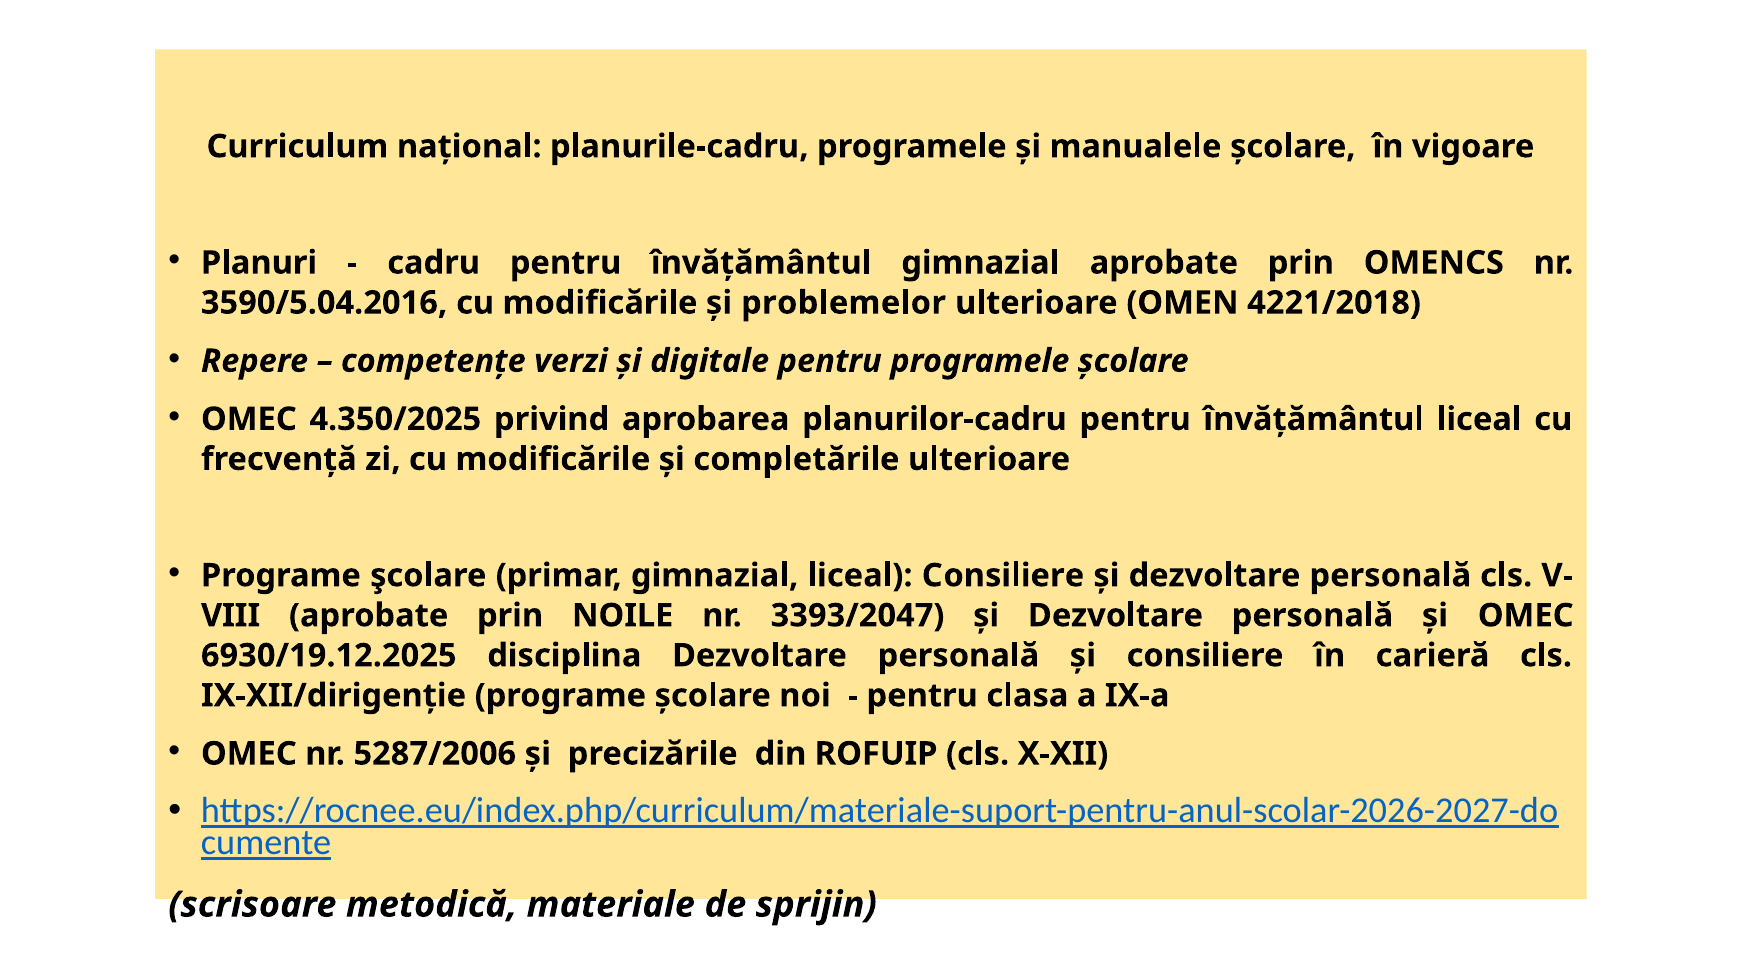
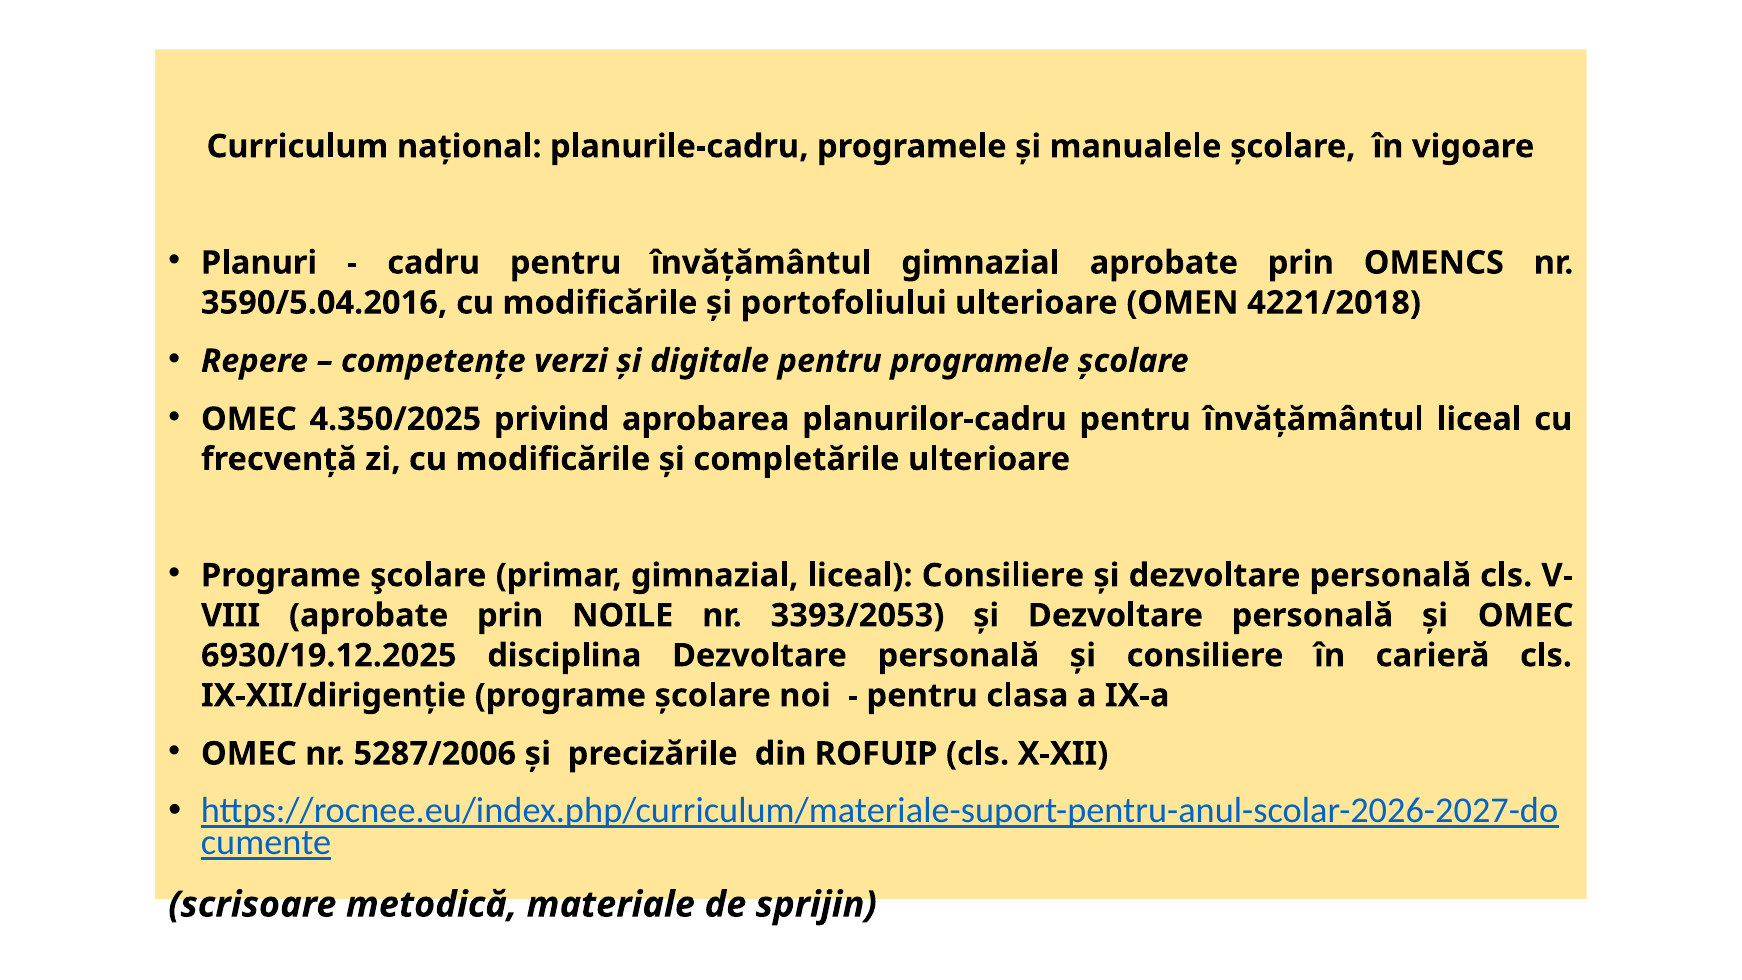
problemelor: problemelor -> portofoliului (844, 303)
3393/2047: 3393/2047 -> 3393/2053 (858, 615)
